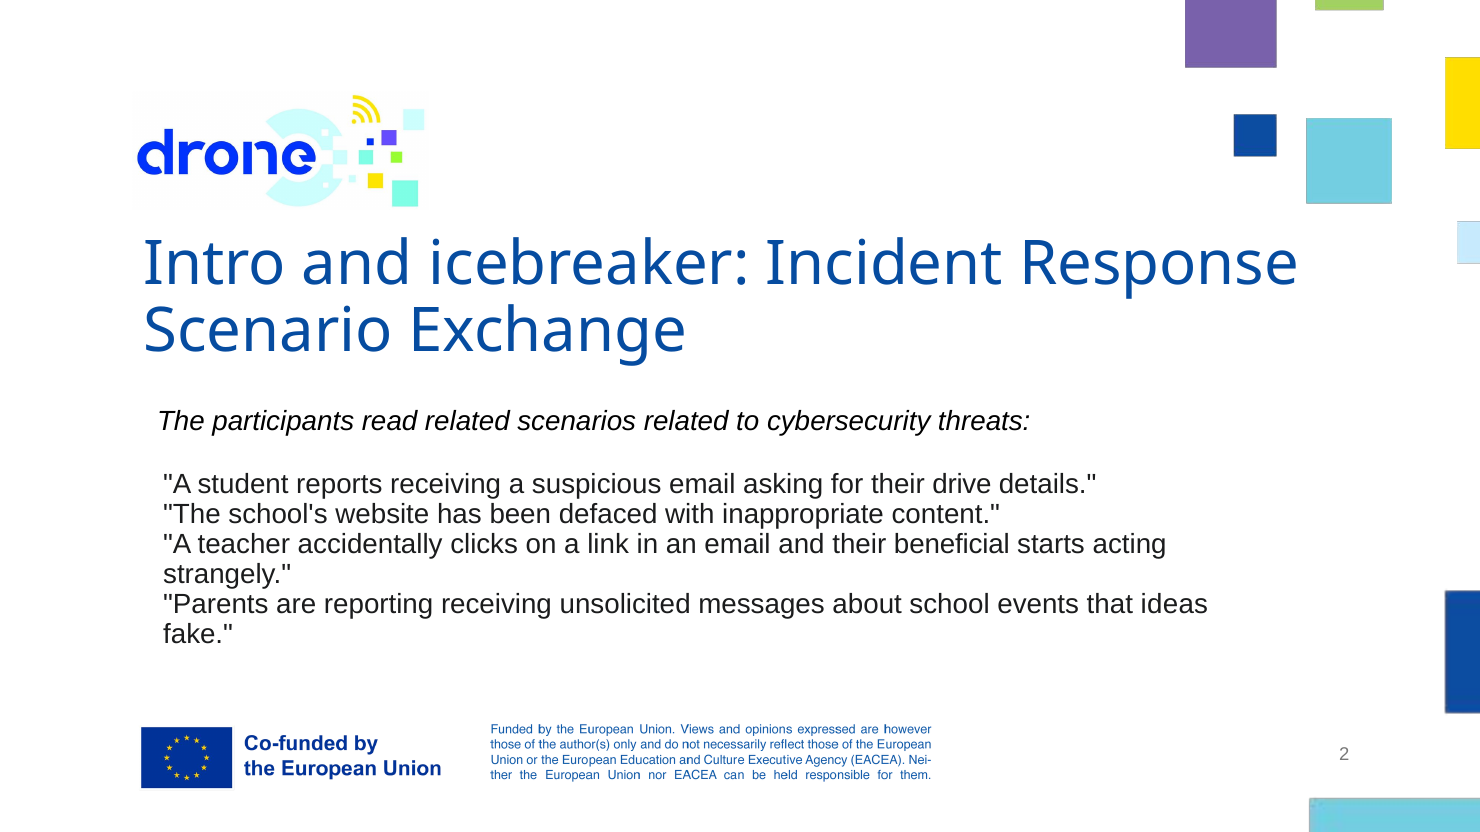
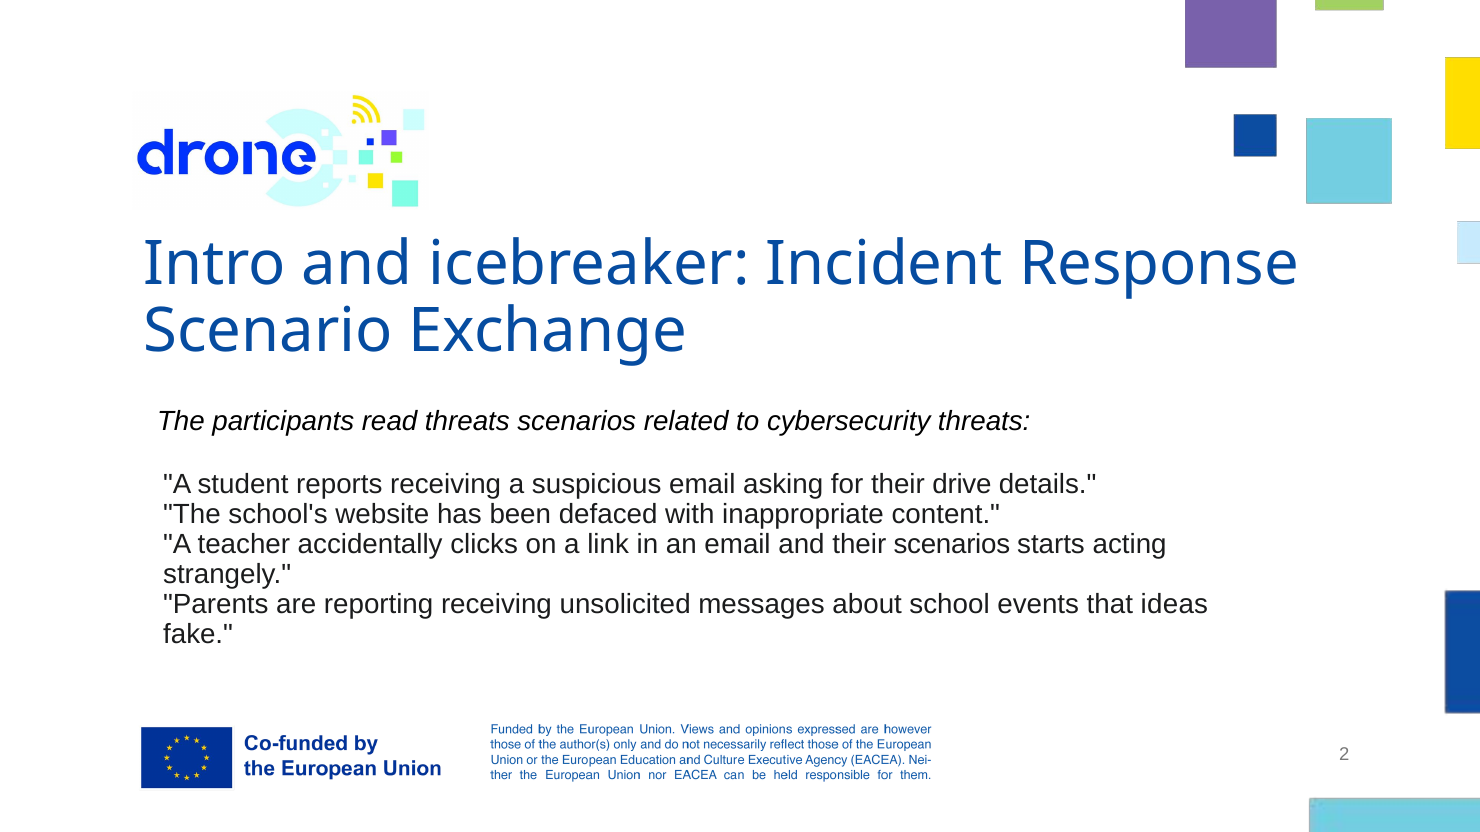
read related: related -> threats (467, 422)
their beneficial: beneficial -> scenarios (952, 545)
